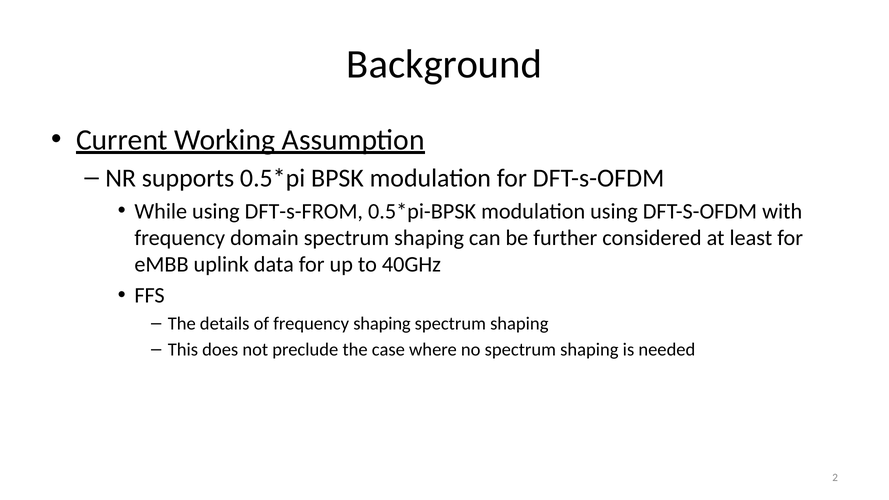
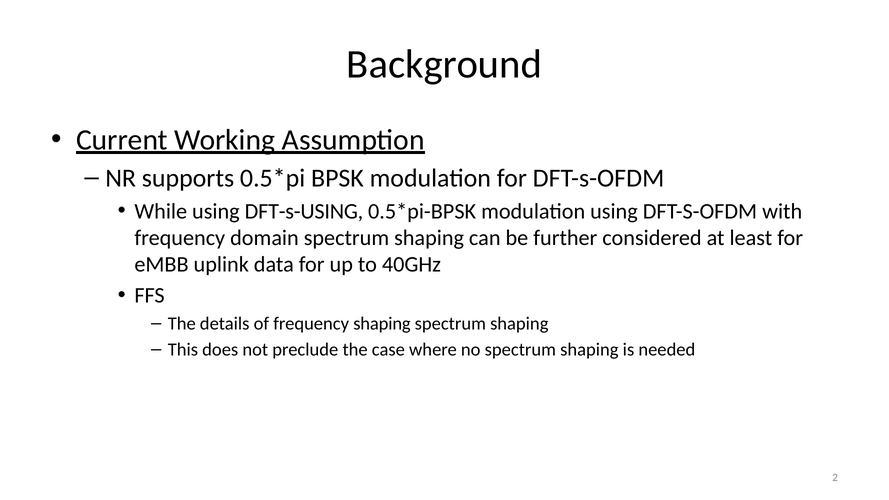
DFT-s-FROM: DFT-s-FROM -> DFT-s-USING (304, 211)
